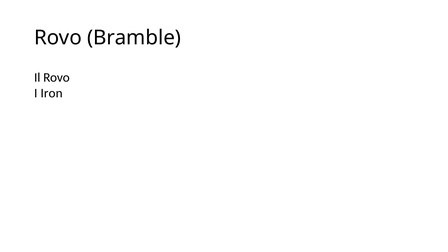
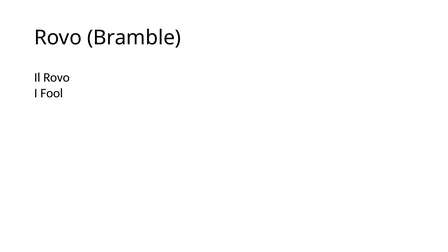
Iron: Iron -> Fool (52, 93)
